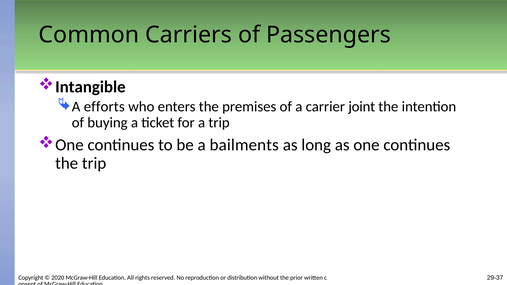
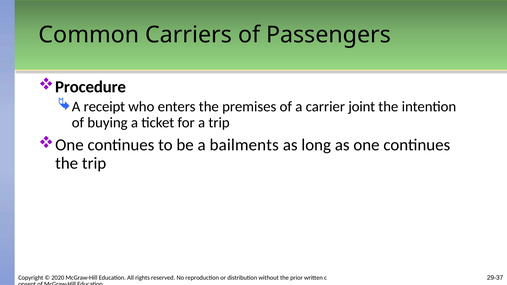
Intangible: Intangible -> Procedure (91, 87)
efforts: efforts -> receipt (104, 107)
